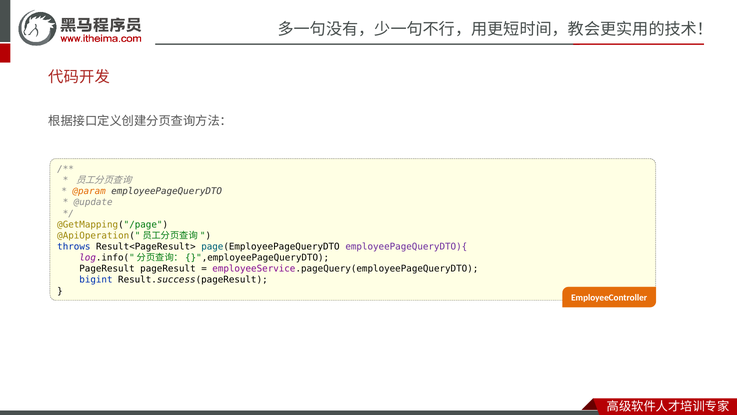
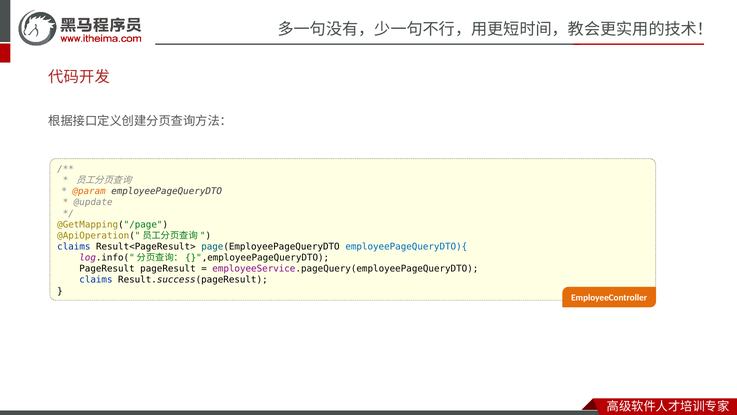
throws: throws -> claims (74, 246)
employeePageQueryDTO){ colour: purple -> blue (406, 246)
bigint: bigint -> claims (96, 280)
